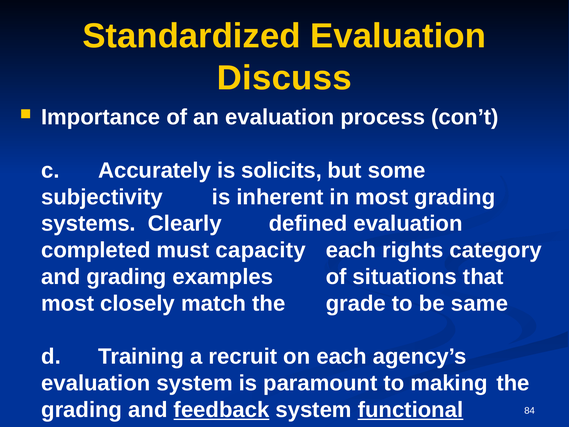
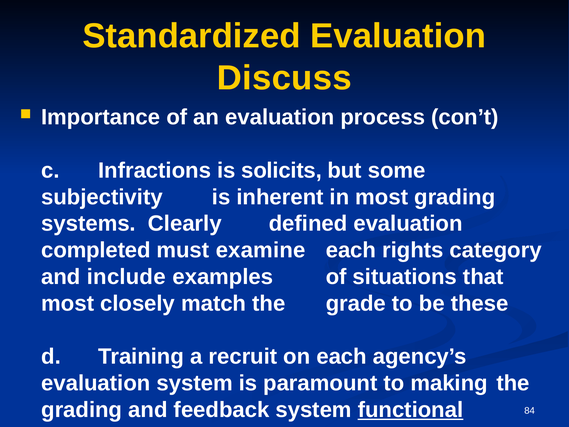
Accurately: Accurately -> Infractions (155, 170)
capacity: capacity -> examine (261, 250)
and grading: grading -> include (126, 277)
same: same -> these (480, 303)
feedback underline: present -> none (222, 409)
